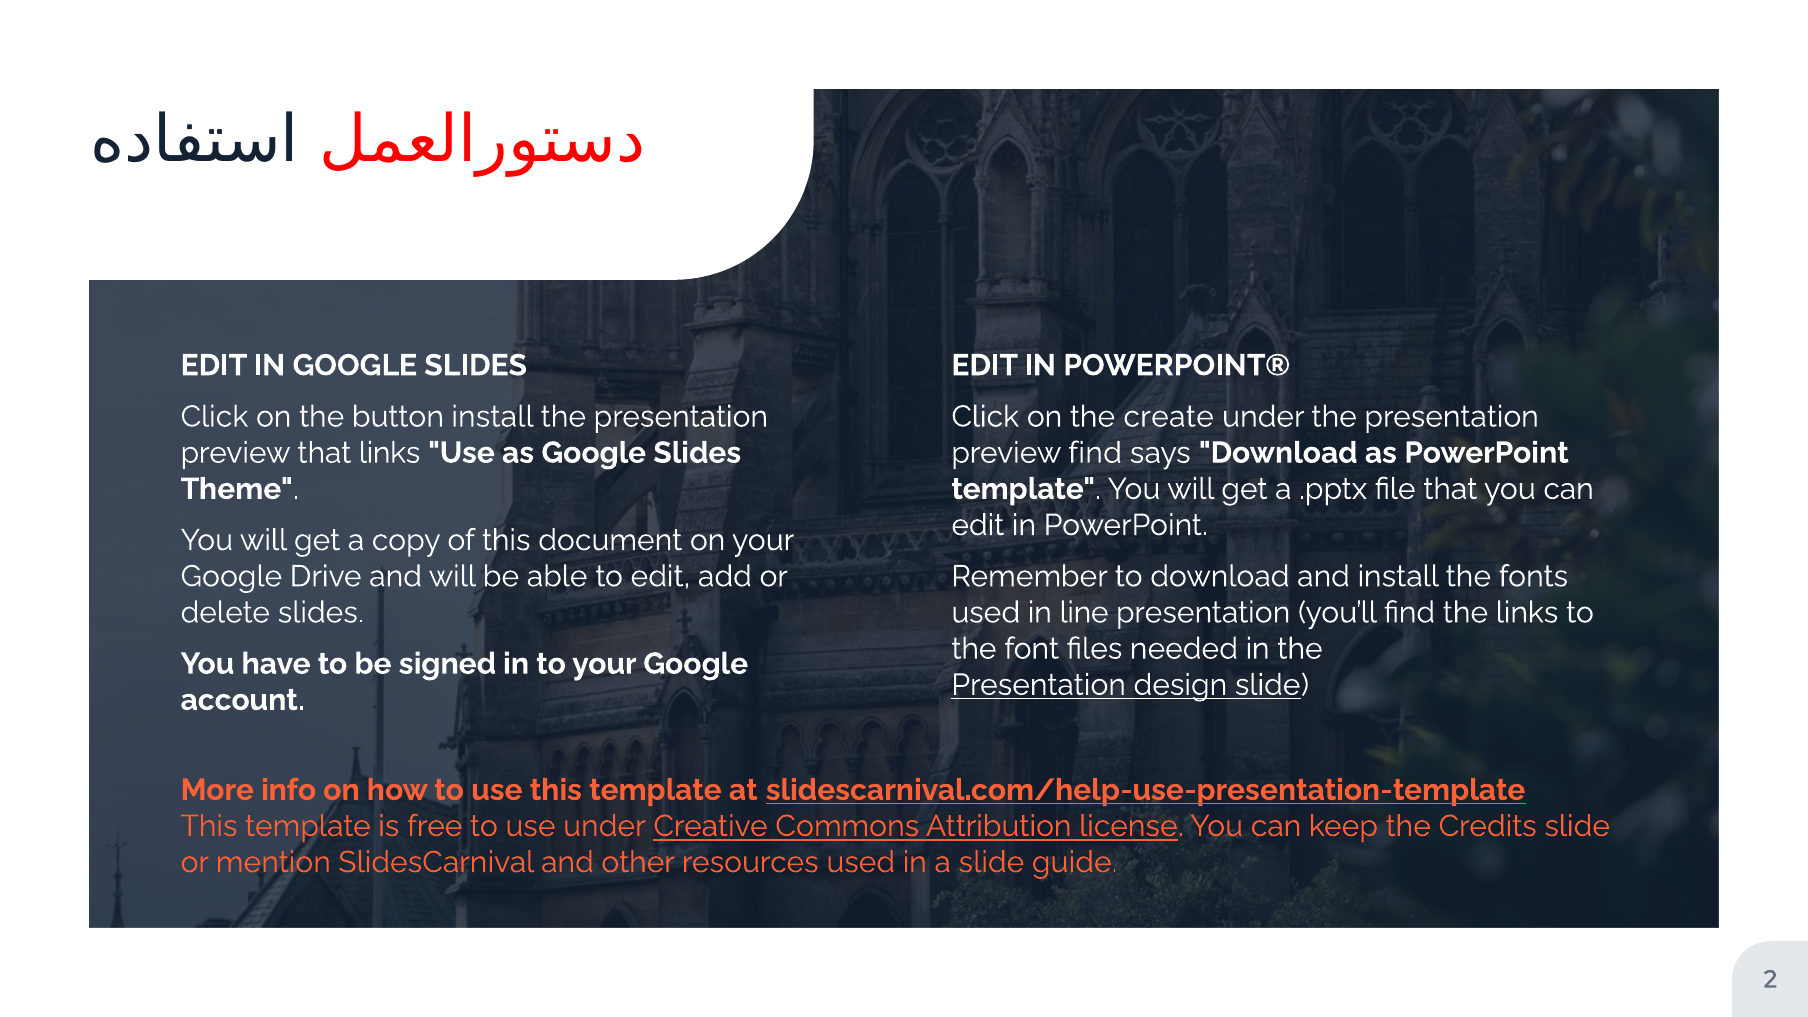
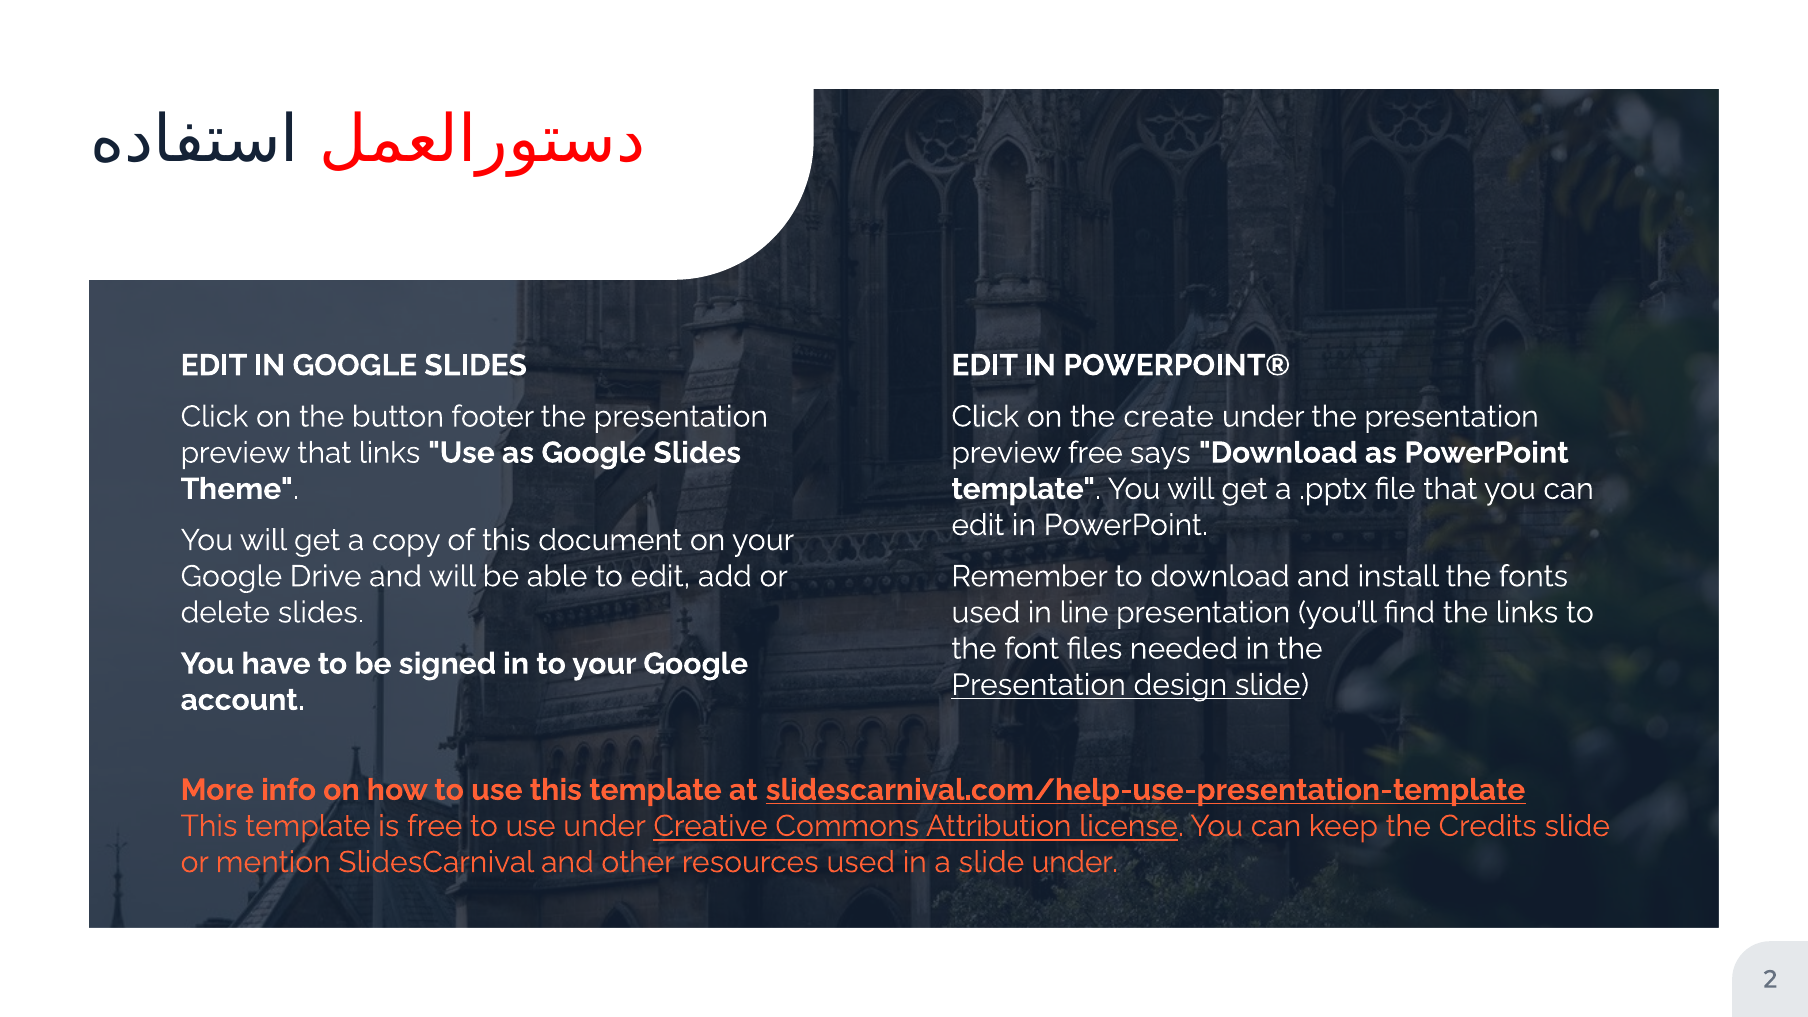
button install: install -> footer (493, 417)
preview find: find -> free (1095, 453)
slide guide: guide -> under (1075, 862)
